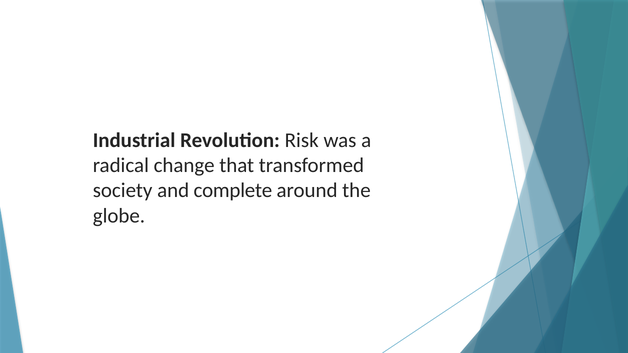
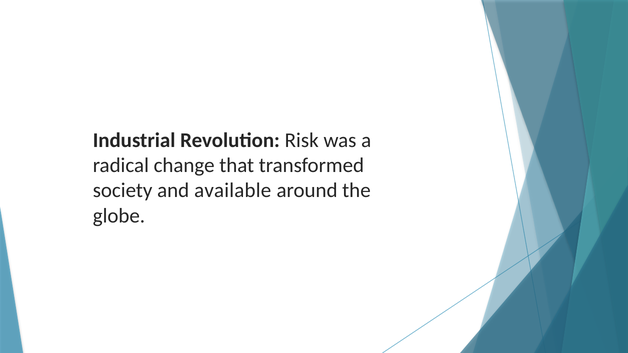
complete: complete -> available (233, 191)
